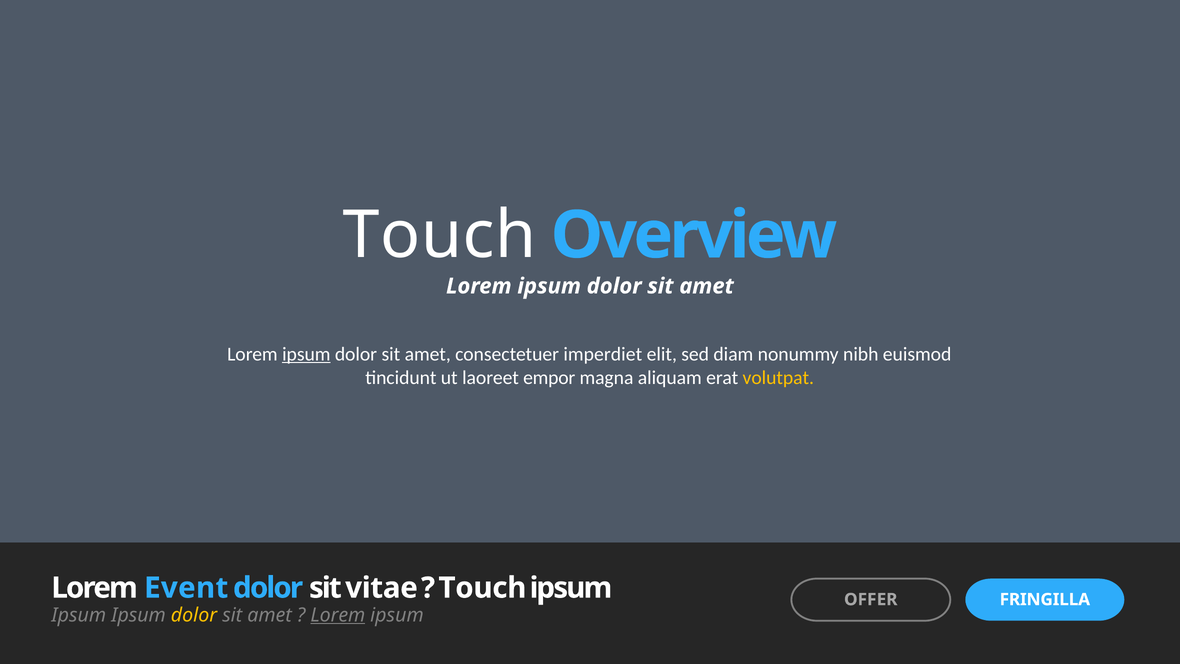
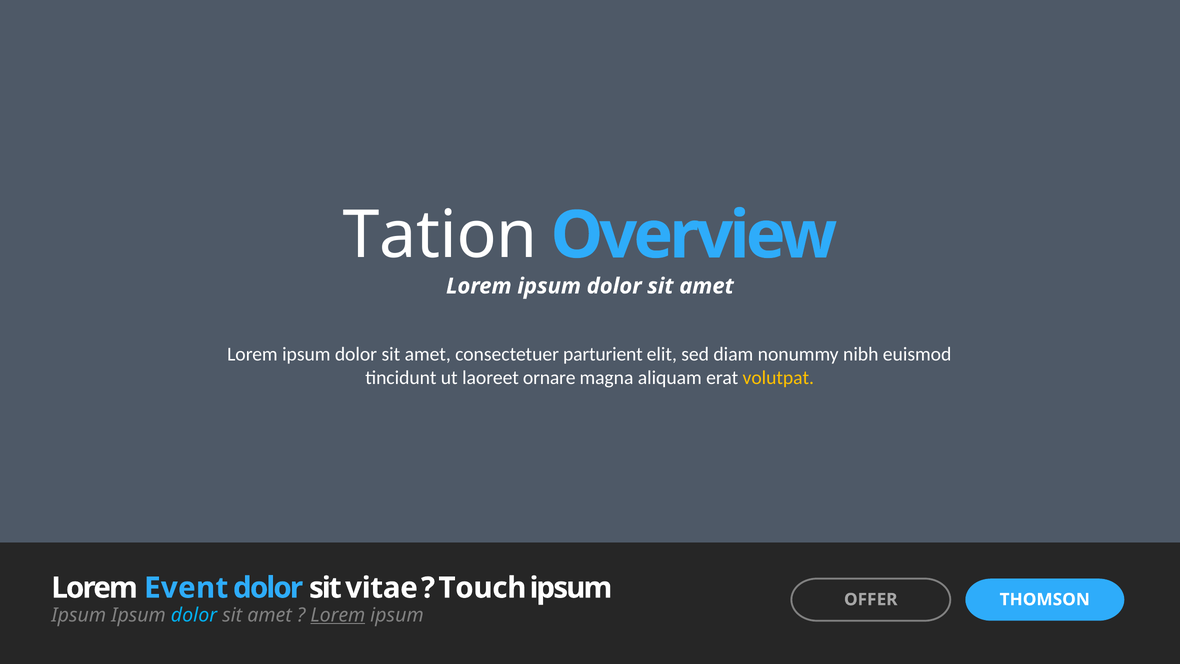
Touch: Touch -> Tation (440, 235)
ipsum underline: present -> none (306, 354)
imperdiet: imperdiet -> parturient (603, 354)
empor: empor -> ornare (549, 378)
FRINGILLA: FRINGILLA -> THOMSON (1045, 599)
dolor colour: yellow -> light blue (194, 615)
